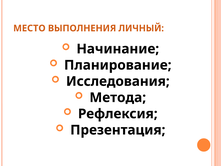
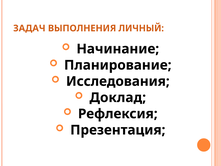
МЕСТО: МЕСТО -> ЗАДАЧ (29, 28)
Метода: Метода -> Доклад (118, 97)
